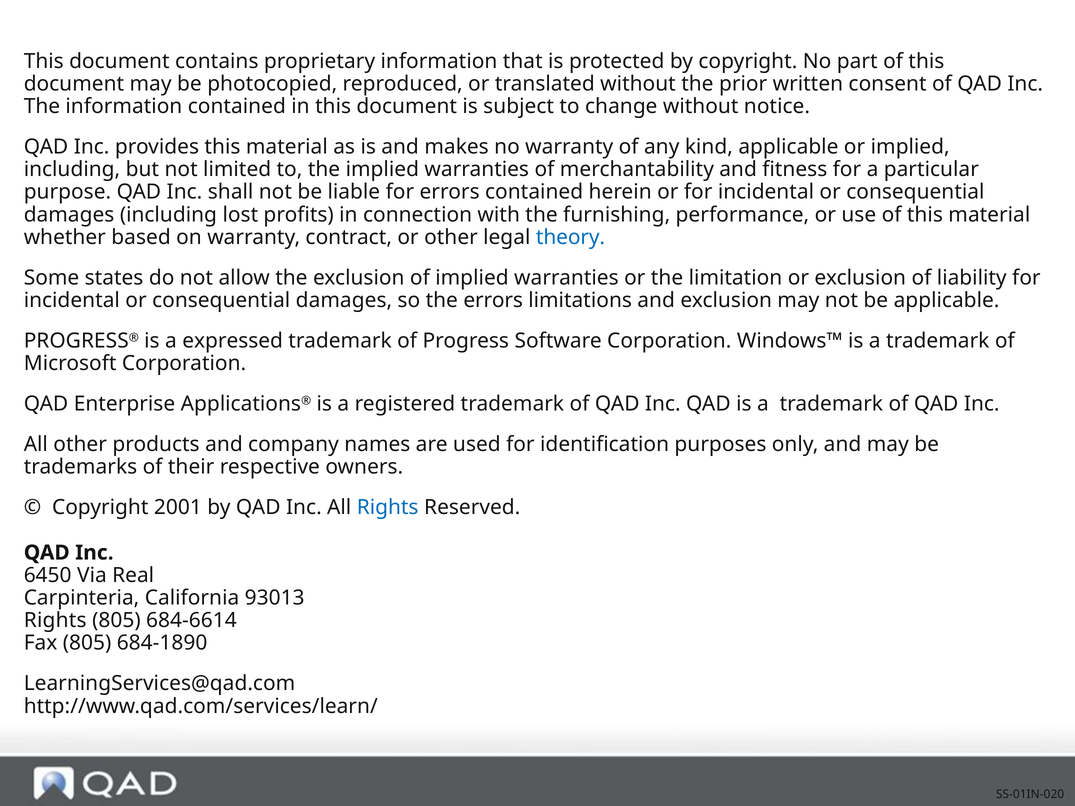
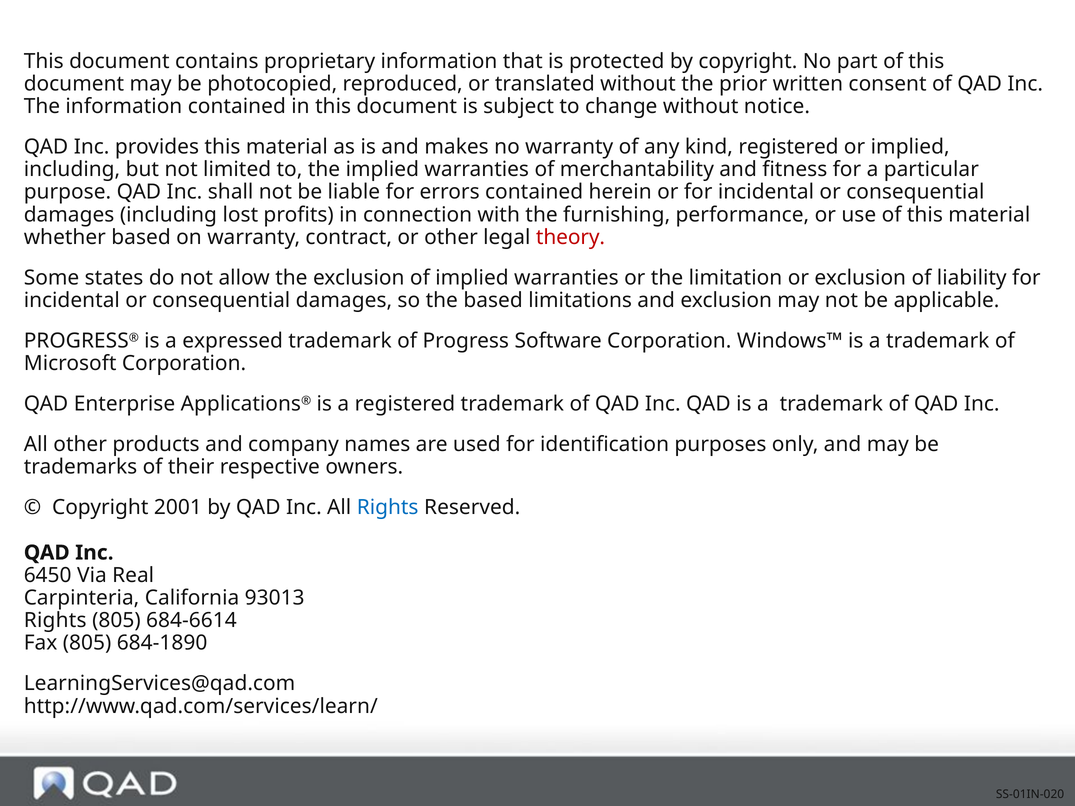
kind applicable: applicable -> registered (788, 147)
theory colour: blue -> red (571, 237)
the errors: errors -> based (493, 300)
